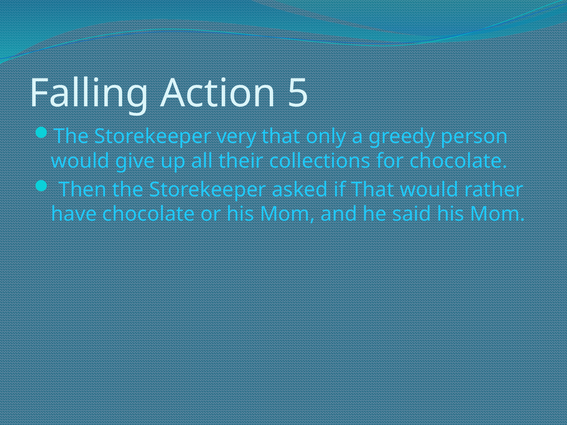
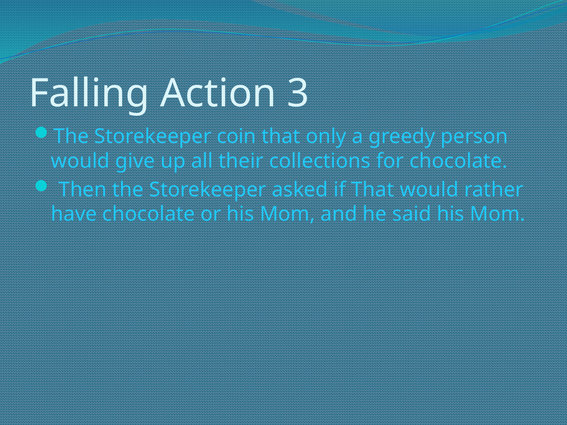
5: 5 -> 3 (298, 94)
very: very -> coin (237, 137)
